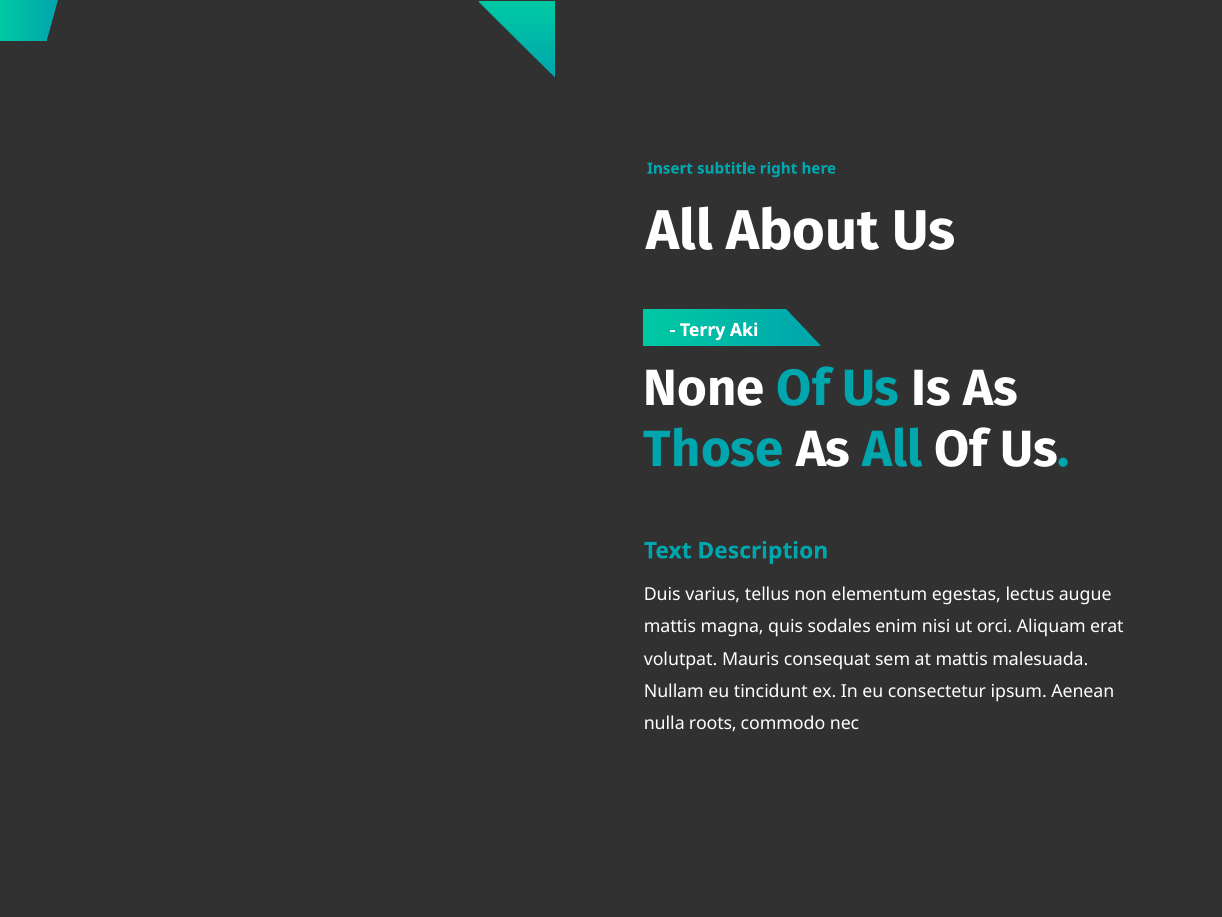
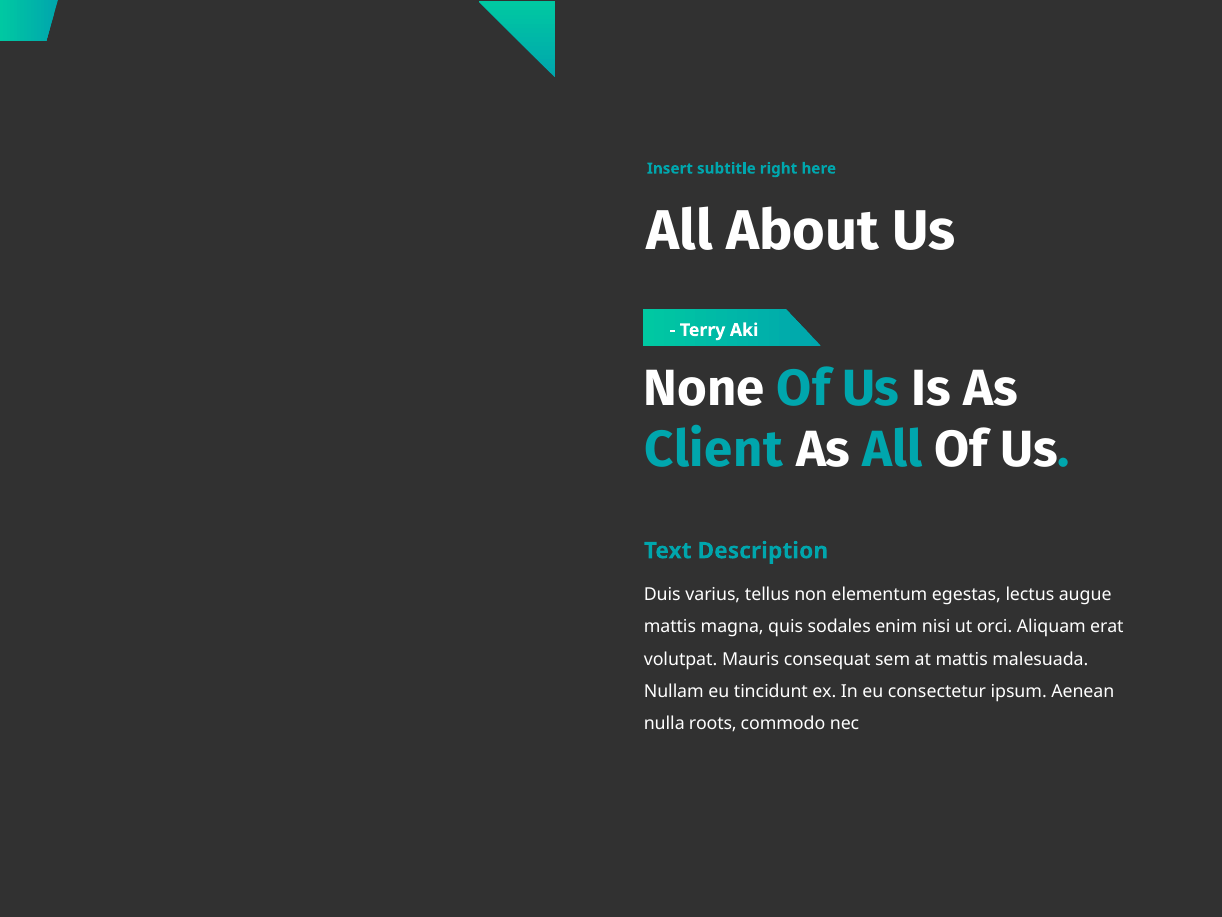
Those: Those -> Client (714, 449)
